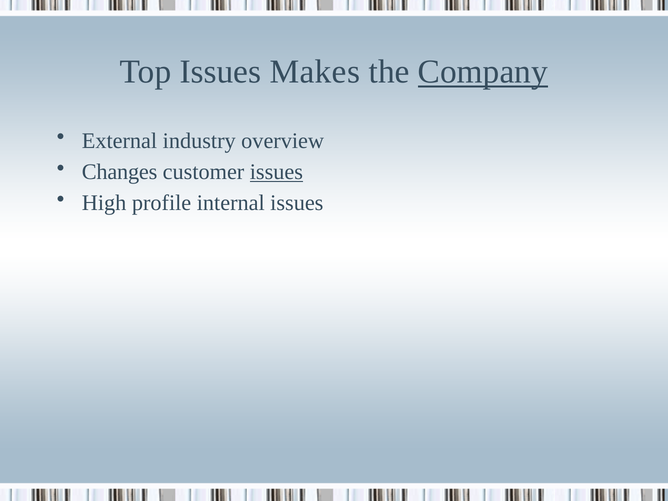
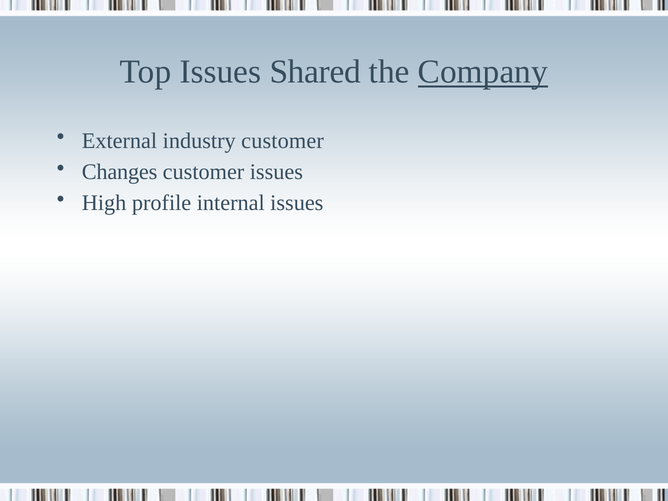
Makes: Makes -> Shared (315, 72)
industry overview: overview -> customer (283, 141)
issues underline: present -> none (276, 172)
